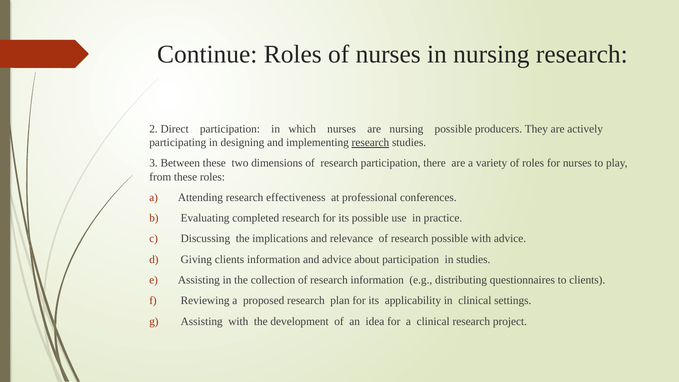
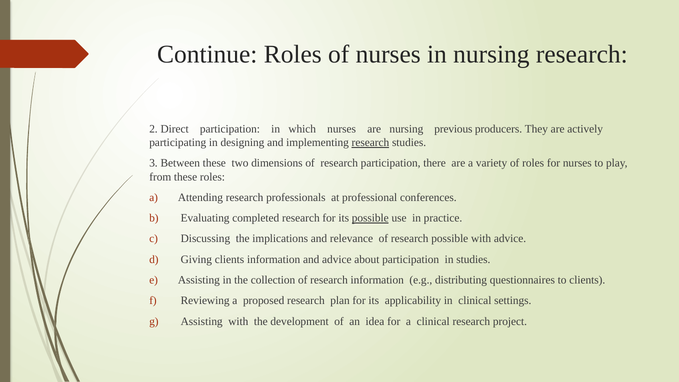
nursing possible: possible -> previous (453, 129)
effectiveness: effectiveness -> professionals (296, 197)
possible underline: none -> present (370, 218)
